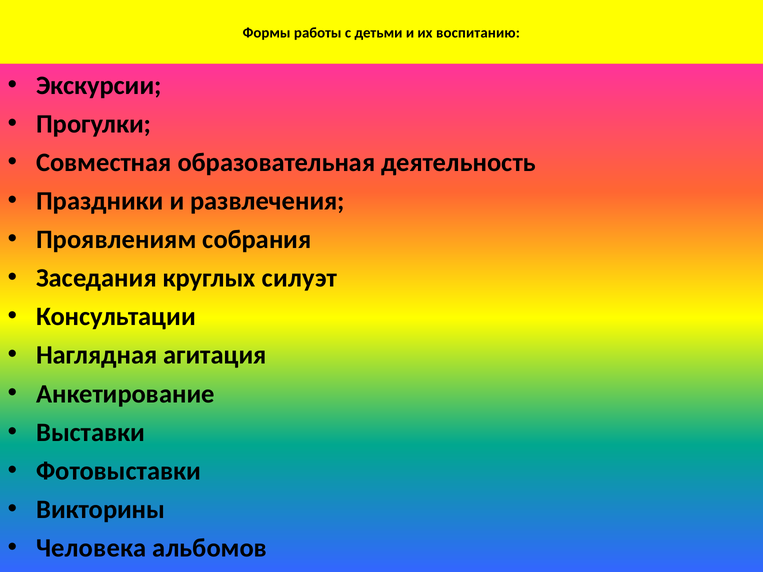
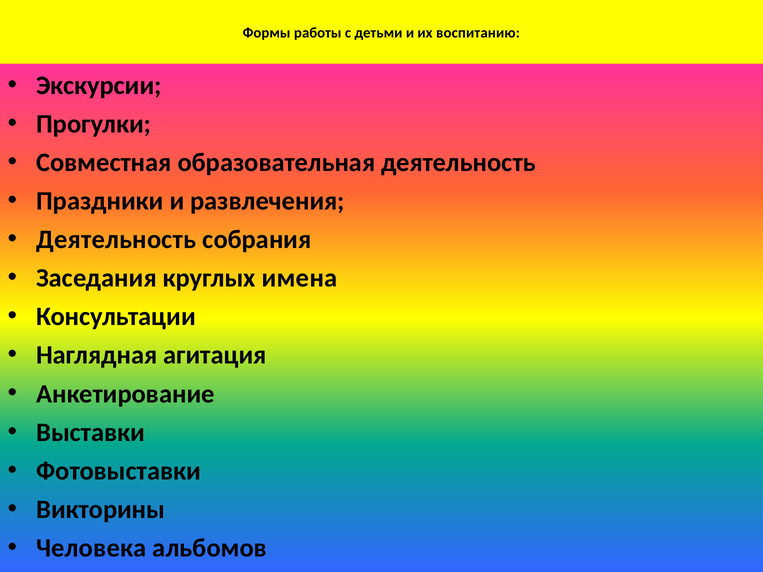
Проявлениям: Проявлениям -> Деятельность (116, 240)
силуэт: силуэт -> имена (300, 278)
